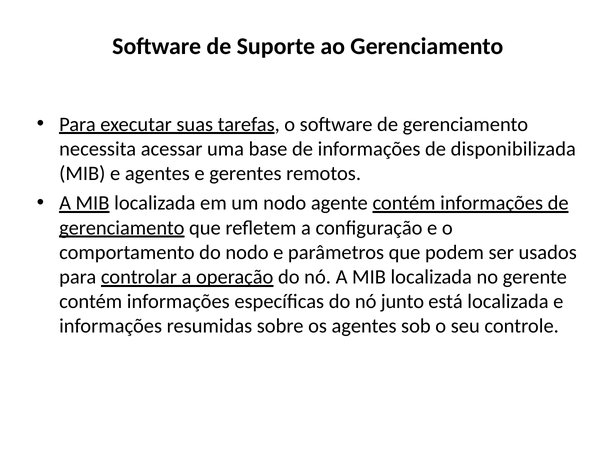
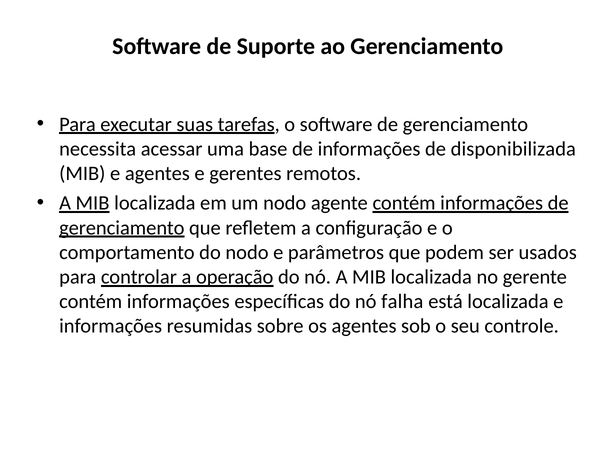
junto: junto -> falha (402, 302)
